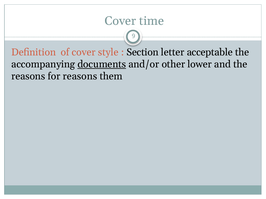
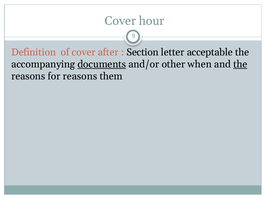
time: time -> hour (152, 21)
style: style -> after (108, 52)
lower: lower -> when (200, 64)
the underline: none -> present (240, 64)
